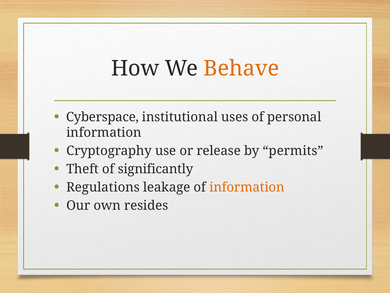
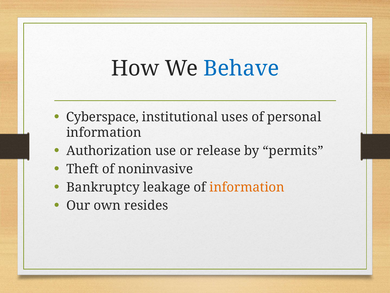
Behave colour: orange -> blue (241, 68)
Cryptography: Cryptography -> Authorization (109, 151)
significantly: significantly -> noninvasive (156, 169)
Regulations: Regulations -> Bankruptcy (103, 187)
